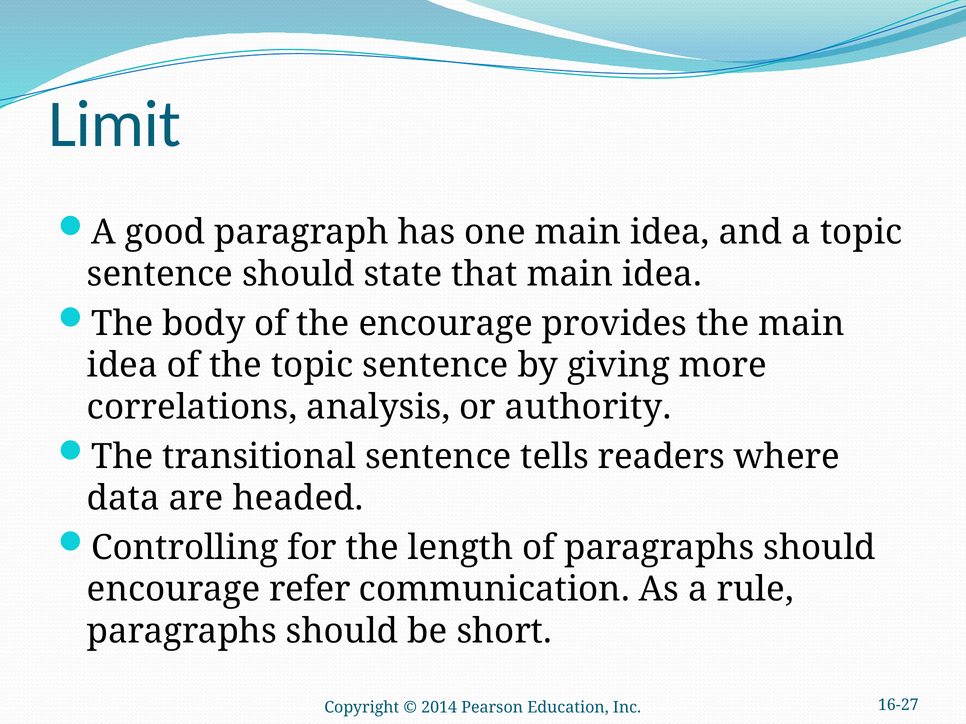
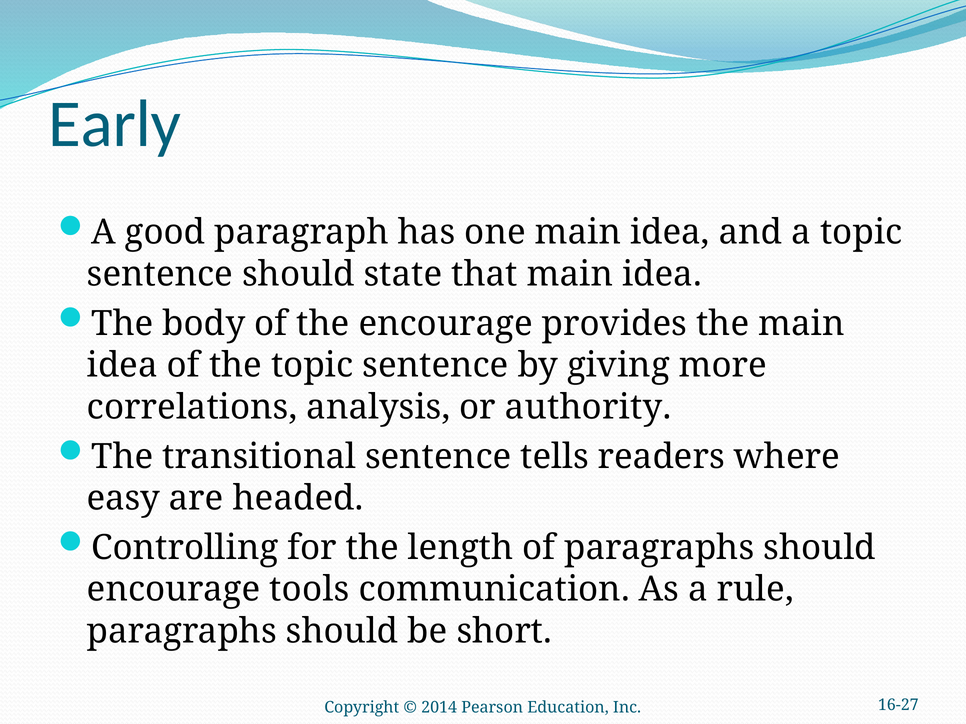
Limit: Limit -> Early (115, 124)
data: data -> easy (123, 499)
refer: refer -> tools (310, 590)
